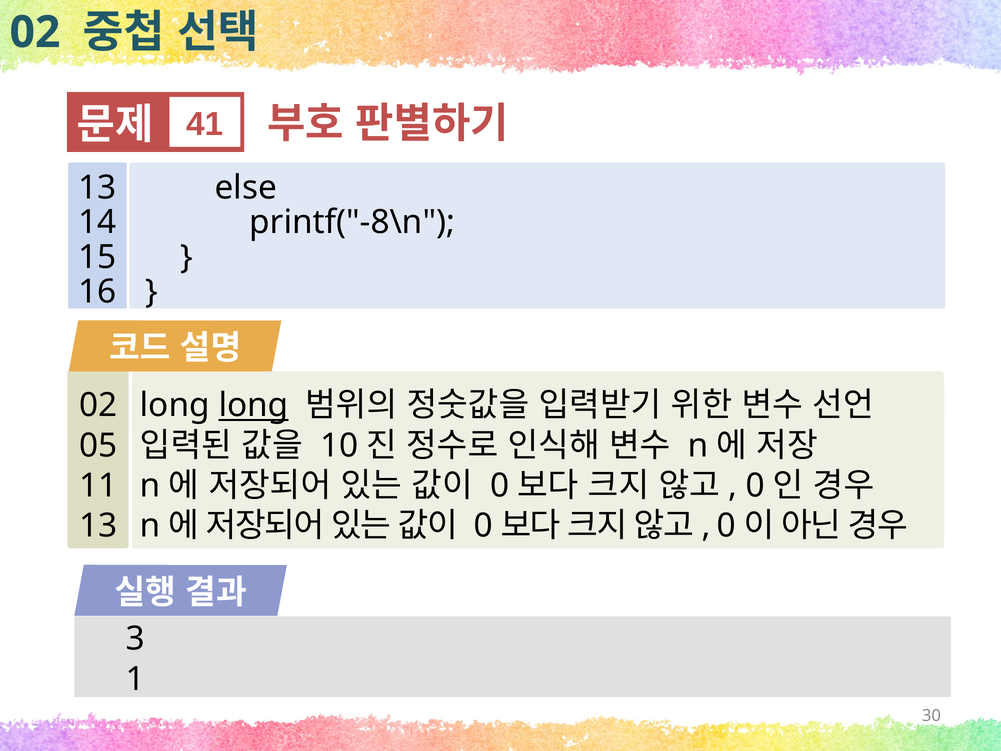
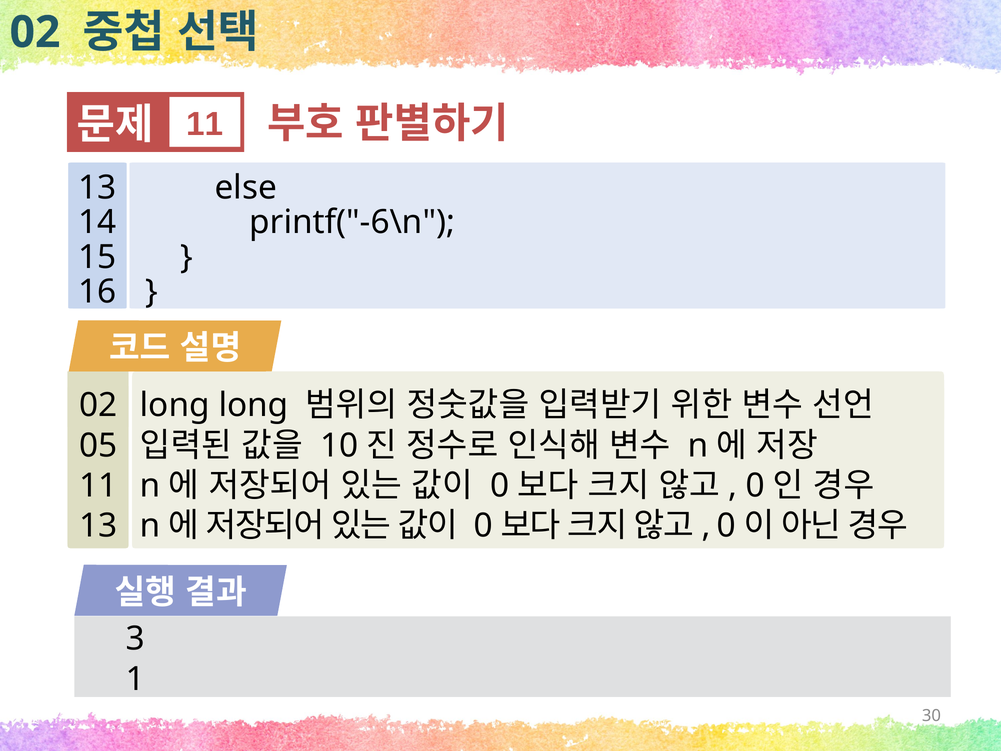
41: 41 -> 11 (205, 124)
printf("-8\n: printf("-8\n -> printf("-6\n (352, 222)
long underline: present -> none (253, 405)
